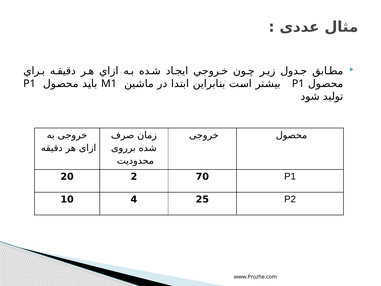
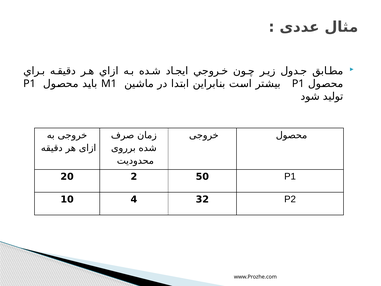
70: 70 -> 50 (202, 177)
25: 25 -> 32 (202, 199)
